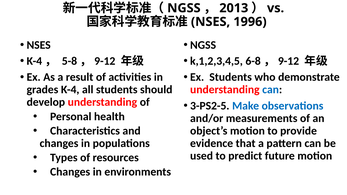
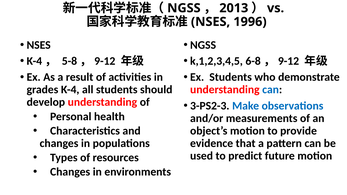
3-PS2-5: 3-PS2-5 -> 3-PS2-3 (210, 106)
